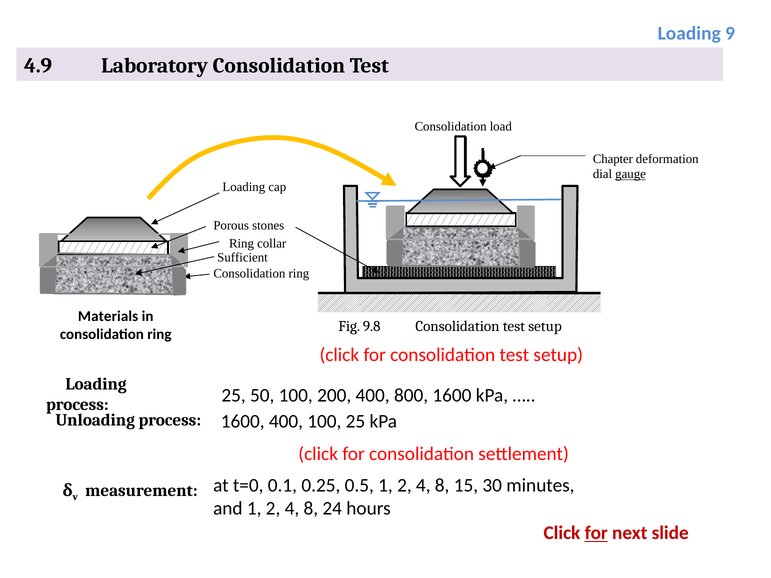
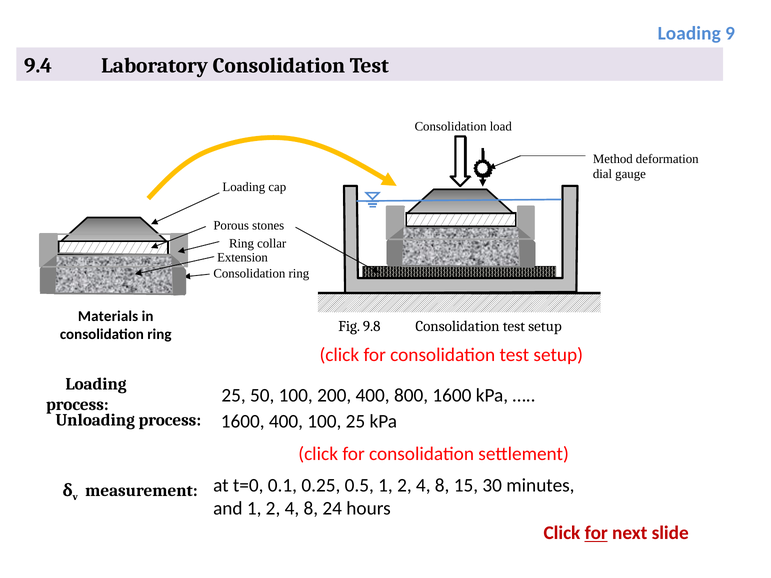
4.9: 4.9 -> 9.4 (38, 66)
Chapter: Chapter -> Method (613, 159)
gauge underline: present -> none (631, 174)
Sufficient: Sufficient -> Extension (243, 257)
